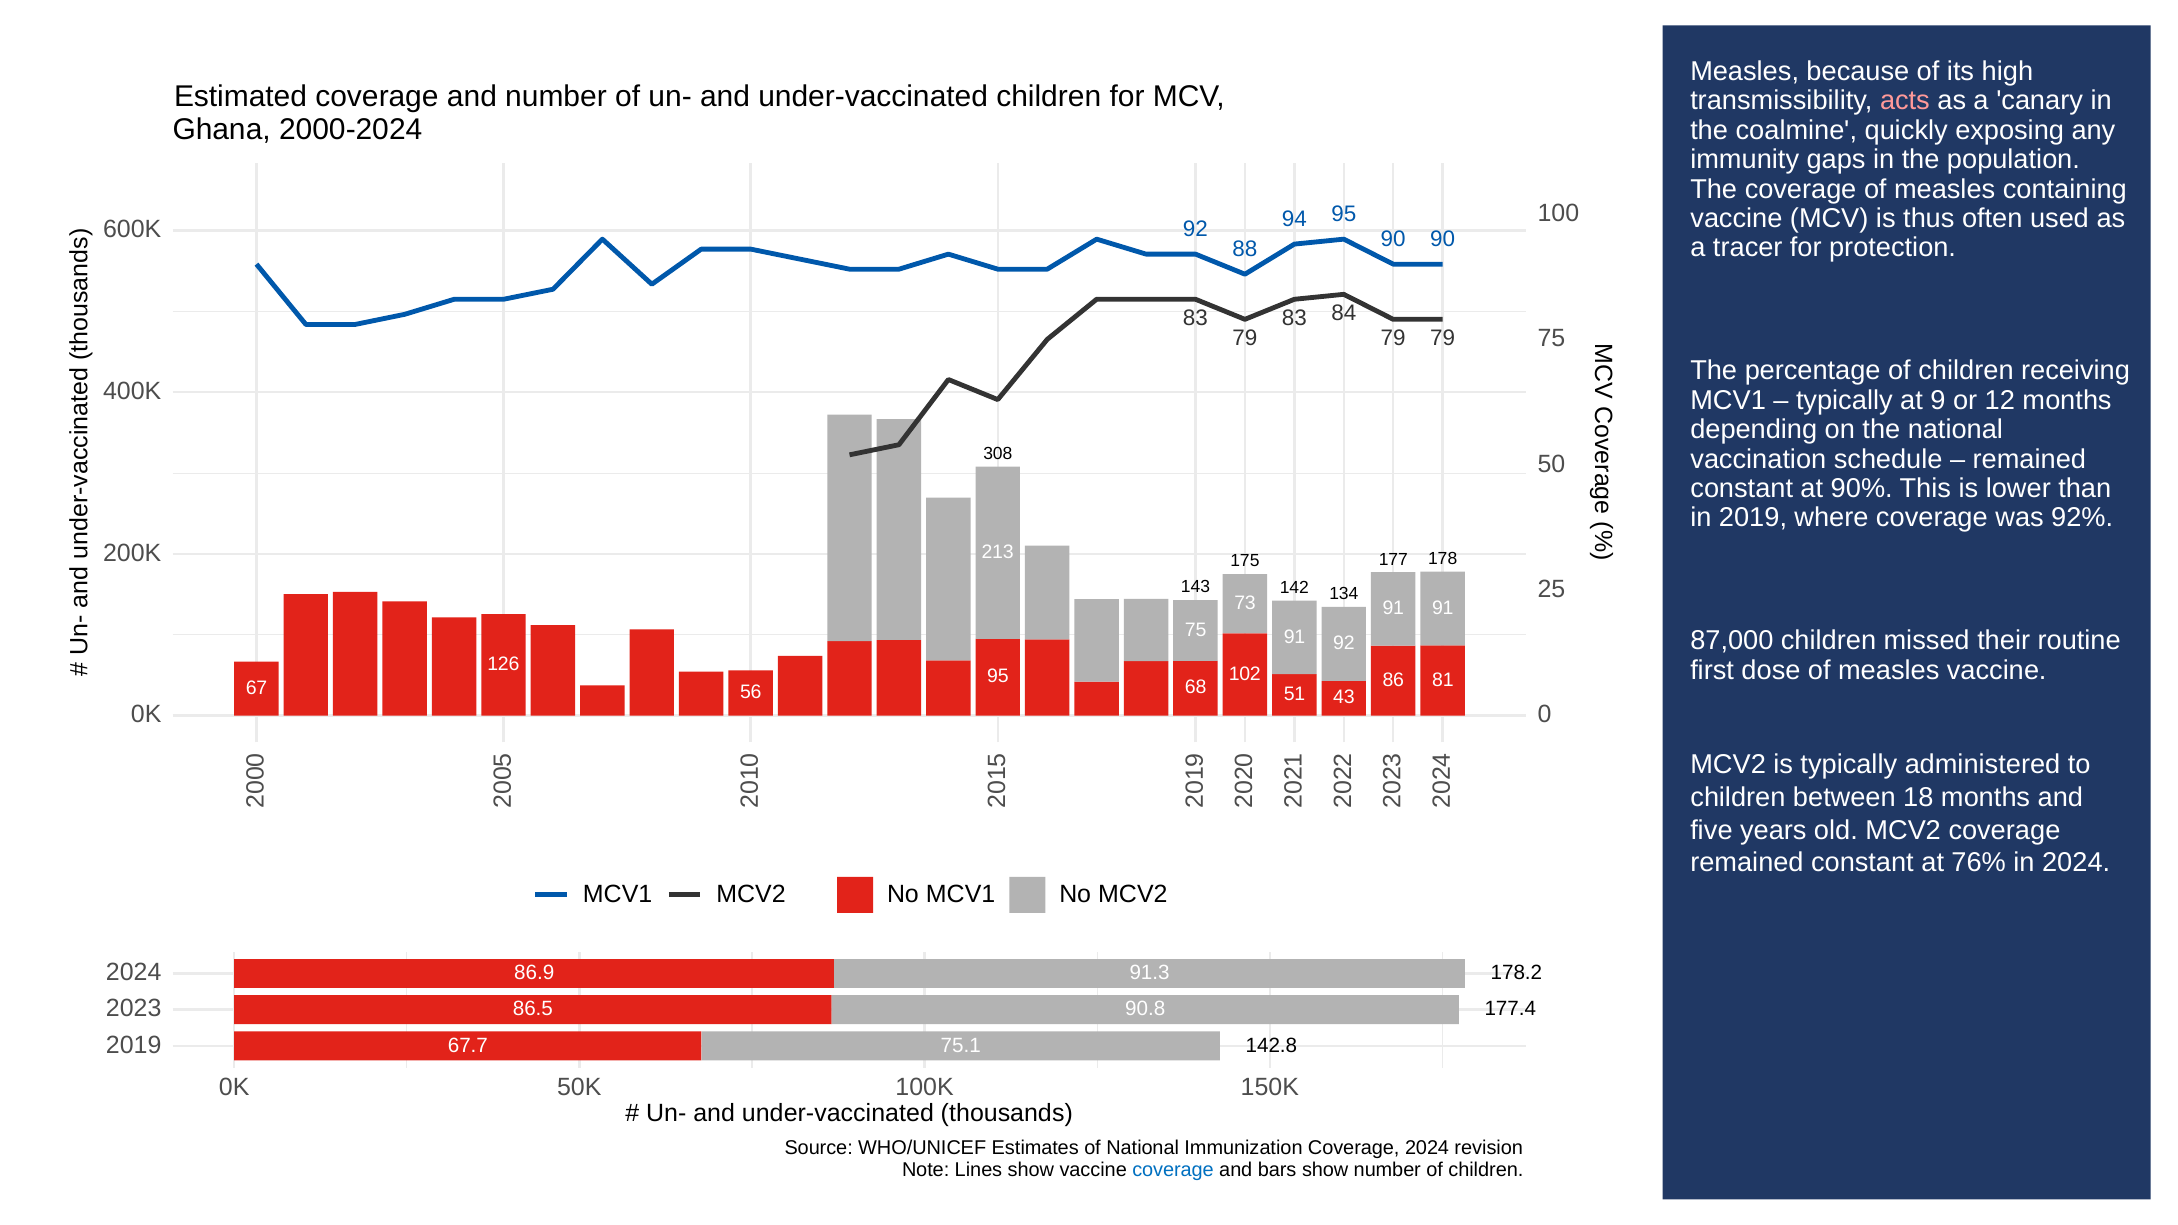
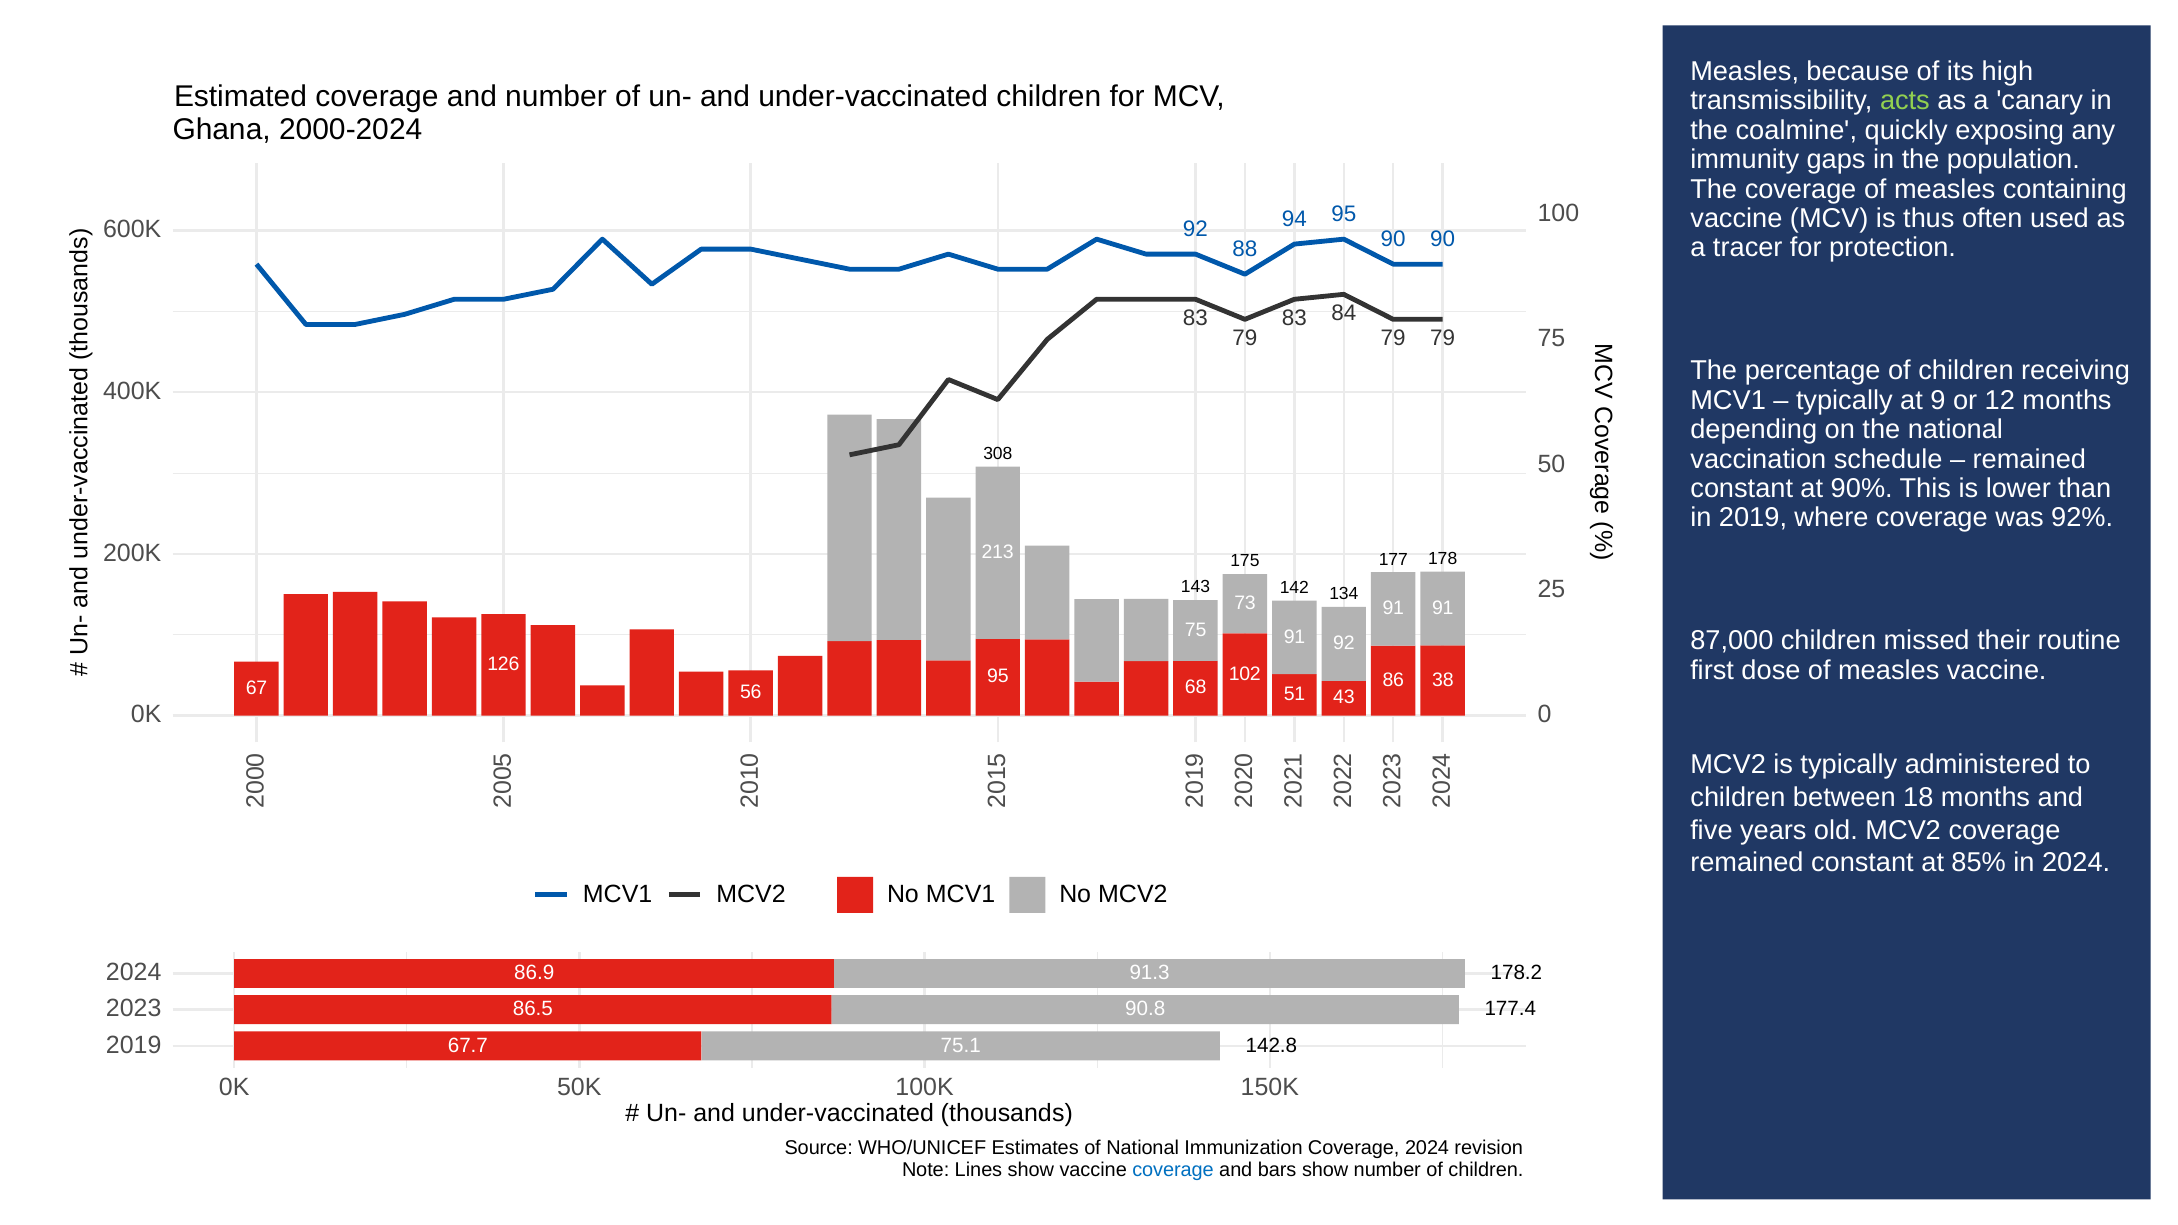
acts colour: pink -> light green (1905, 101)
81: 81 -> 38 (1443, 680)
76%: 76% -> 85% (1979, 863)
